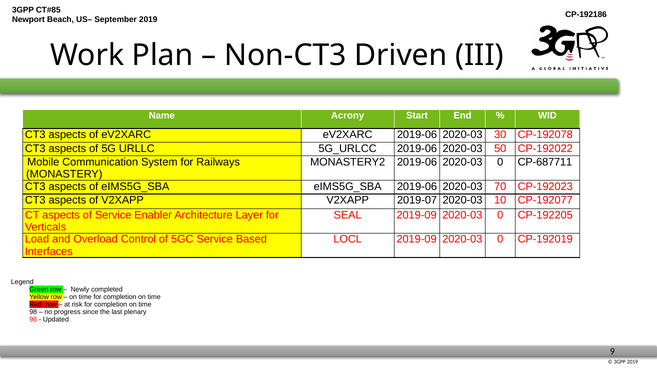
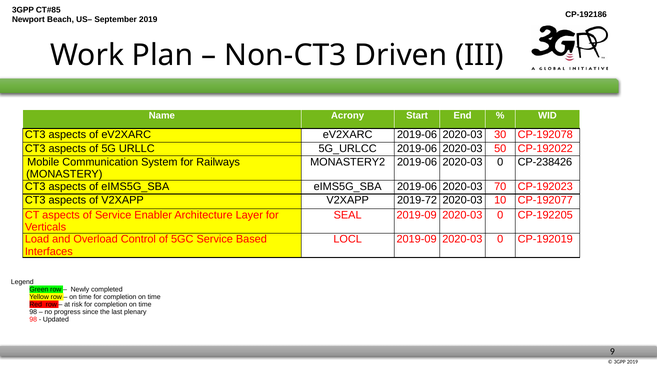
CP-687711: CP-687711 -> CP-238426 (545, 162)
2019-07: 2019-07 -> 2019-72 (417, 200)
